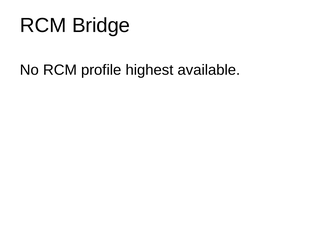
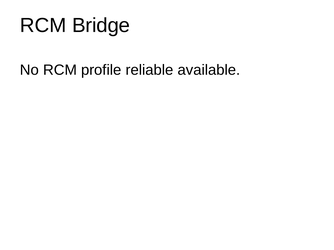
highest: highest -> reliable (150, 70)
